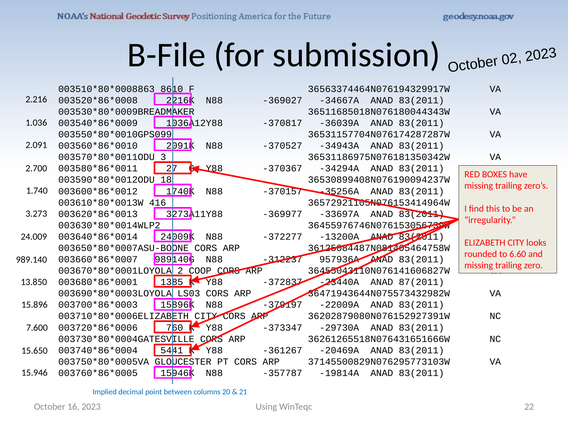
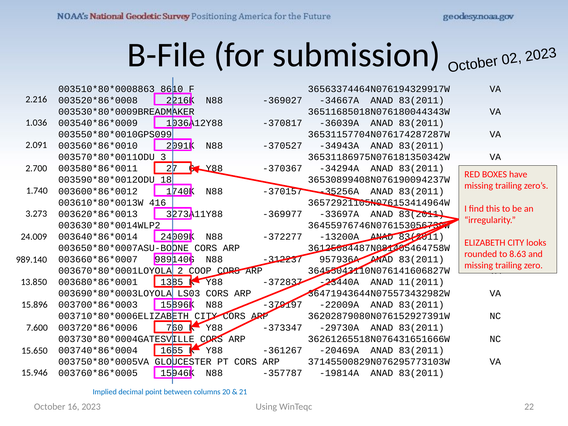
6.60: 6.60 -> 8.63 (518, 254)
87(2011: 87(2011 -> 11(2011 (422, 282)
5441: 5441 -> 1665 (172, 350)
